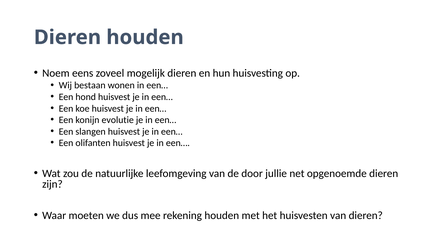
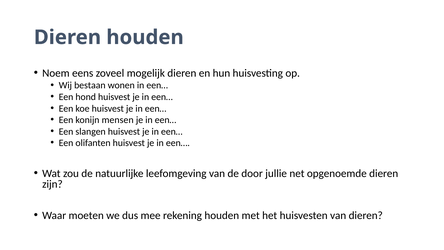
evolutie: evolutie -> mensen (118, 120)
